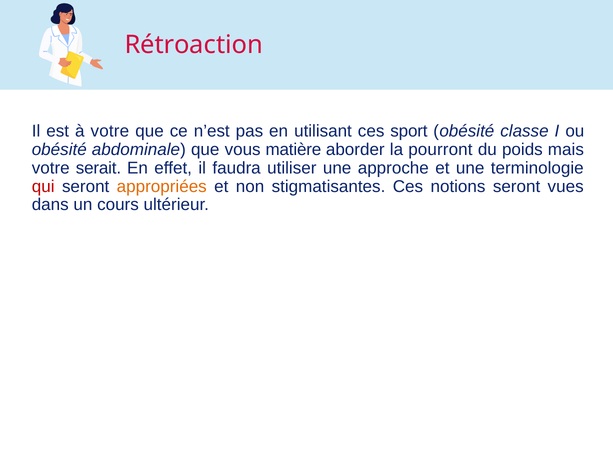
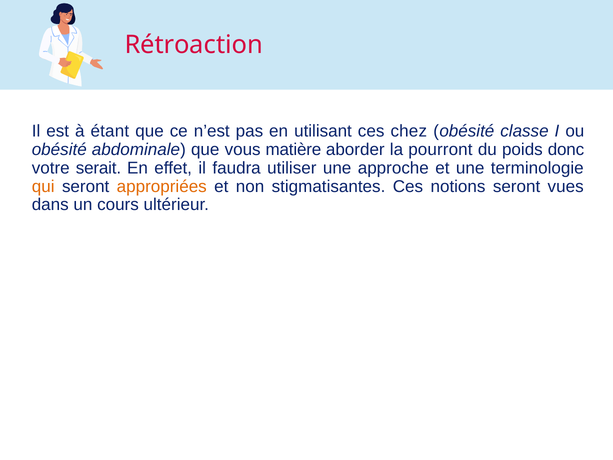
à votre: votre -> étant (110, 131)
sport: sport -> chez (409, 131)
mais: mais -> donc (566, 149)
qui colour: red -> orange (43, 186)
